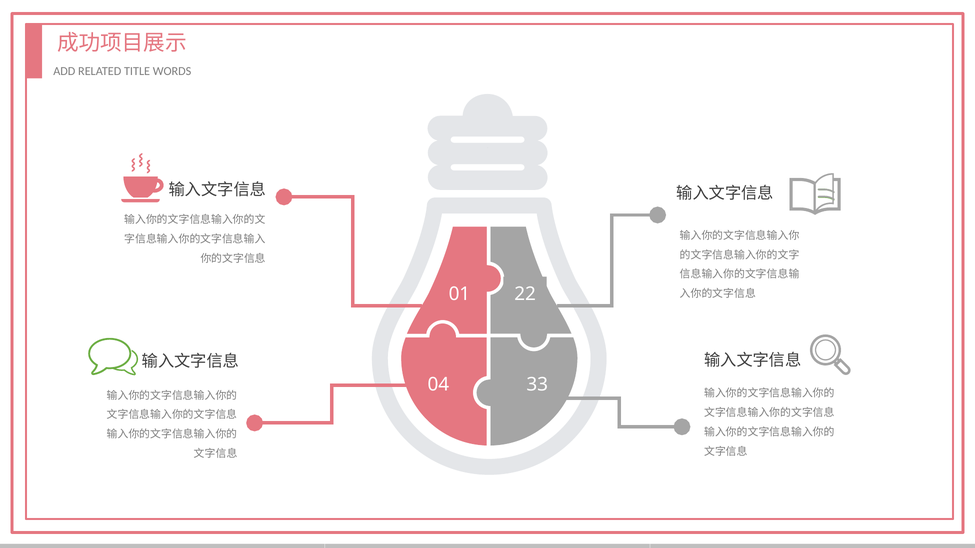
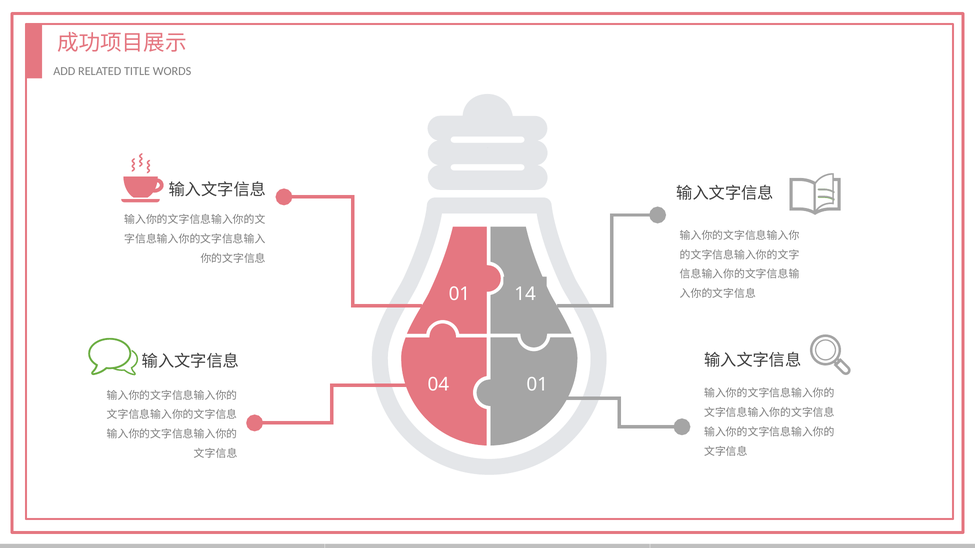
22: 22 -> 14 (525, 294)
04 33: 33 -> 01 (537, 385)
